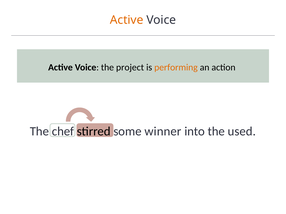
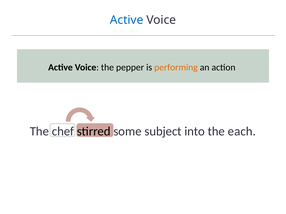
Active colour: orange -> blue (127, 20)
project: project -> pepper (130, 67)
winner: winner -> subject (163, 132)
used: used -> each (242, 132)
